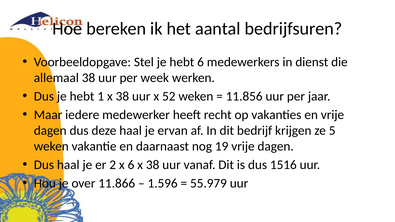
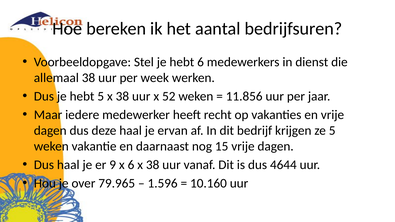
hebt 1: 1 -> 5 (101, 96)
19: 19 -> 15 (222, 146)
2: 2 -> 9 (113, 165)
1516: 1516 -> 4644 (283, 165)
11.866: 11.866 -> 79.965 (117, 183)
55.979: 55.979 -> 10.160 (208, 183)
